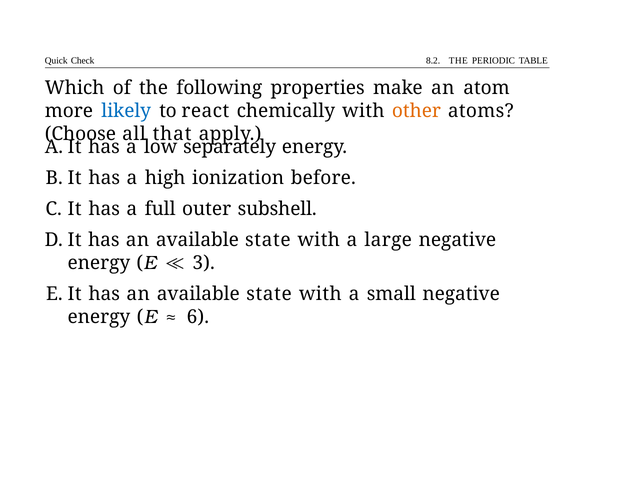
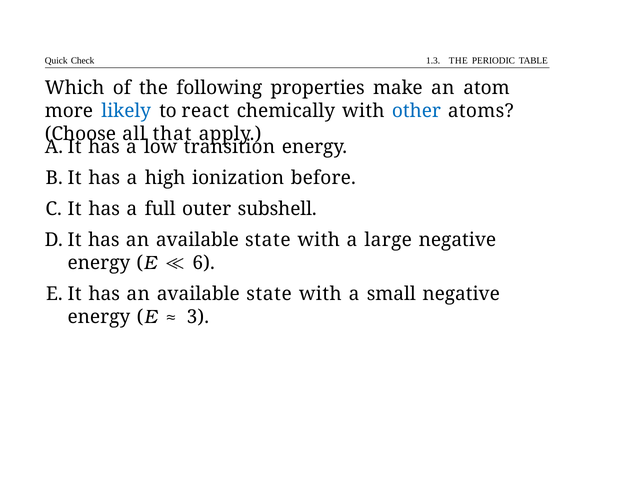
8.2: 8.2 -> 1.3 (433, 61)
other colour: orange -> blue (416, 111)
separately: separately -> transition (229, 147)
3: 3 -> 6 (204, 263)
6: 6 -> 3 (198, 317)
